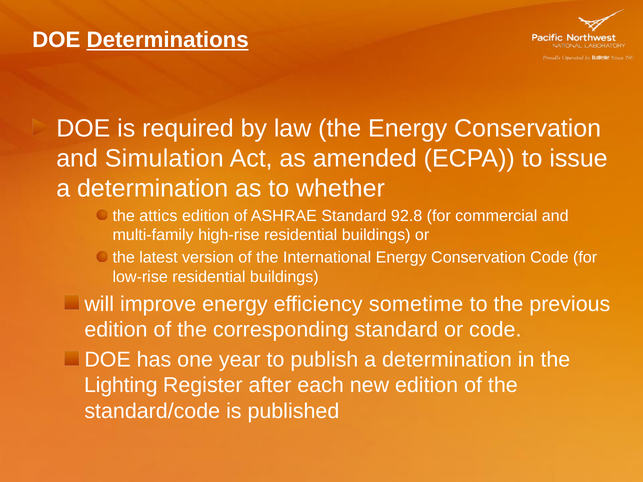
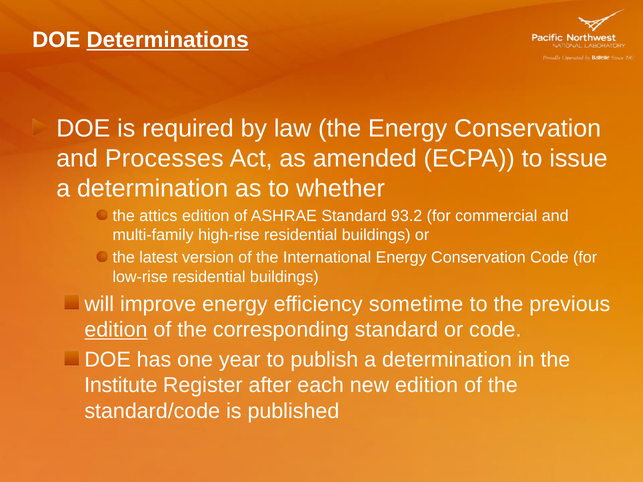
Simulation: Simulation -> Processes (164, 159)
92.8: 92.8 -> 93.2 (407, 216)
edition underline: none -> present (116, 330)
Lighting: Lighting -> Institute (121, 386)
